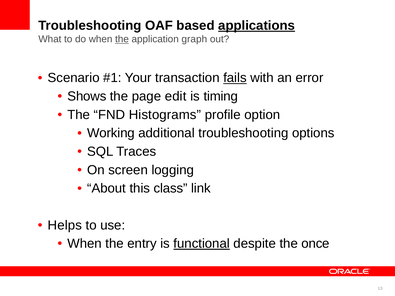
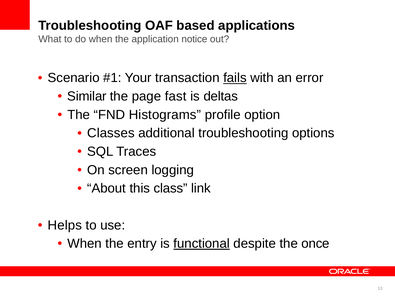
applications underline: present -> none (257, 26)
the underline: present -> none (122, 39)
graph: graph -> notice (194, 39)
Shows: Shows -> Similar (87, 96)
edit: edit -> fast (176, 96)
timing: timing -> deltas (221, 96)
Working: Working -> Classes (111, 133)
